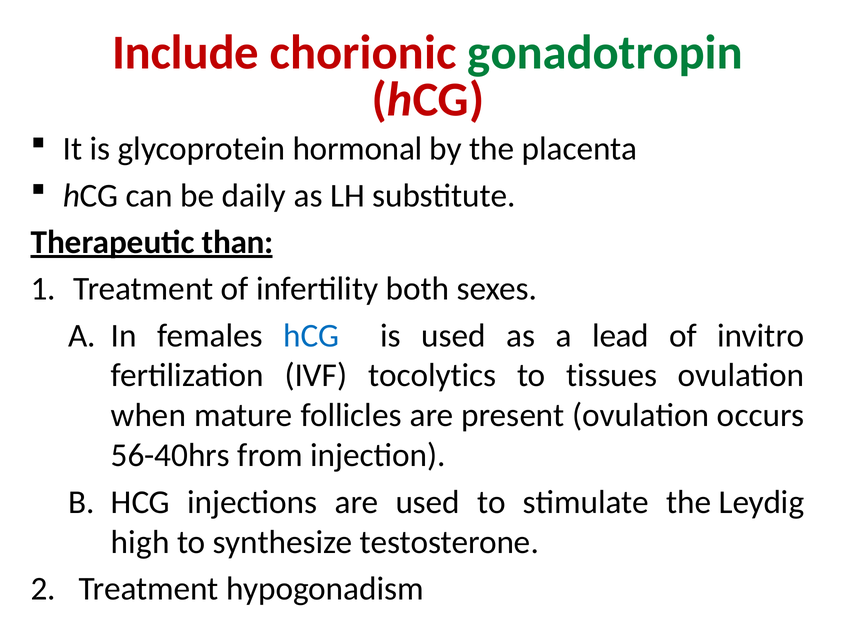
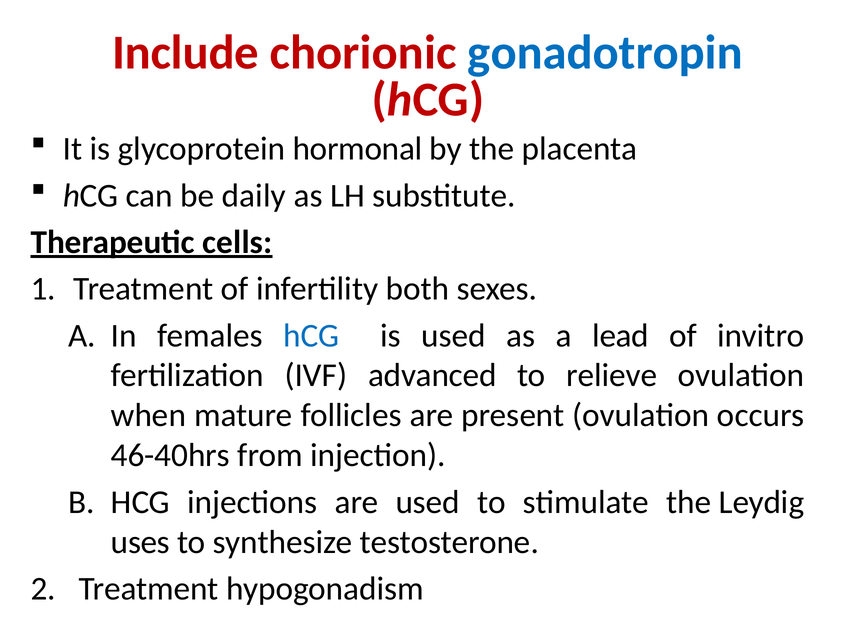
gonadotropin colour: green -> blue (605, 53)
than: than -> cells (237, 242)
tocolytics: tocolytics -> advanced (432, 375)
tissues: tissues -> relieve (612, 375)
56-40hrs: 56-40hrs -> 46-40hrs (170, 455)
high: high -> uses (140, 542)
